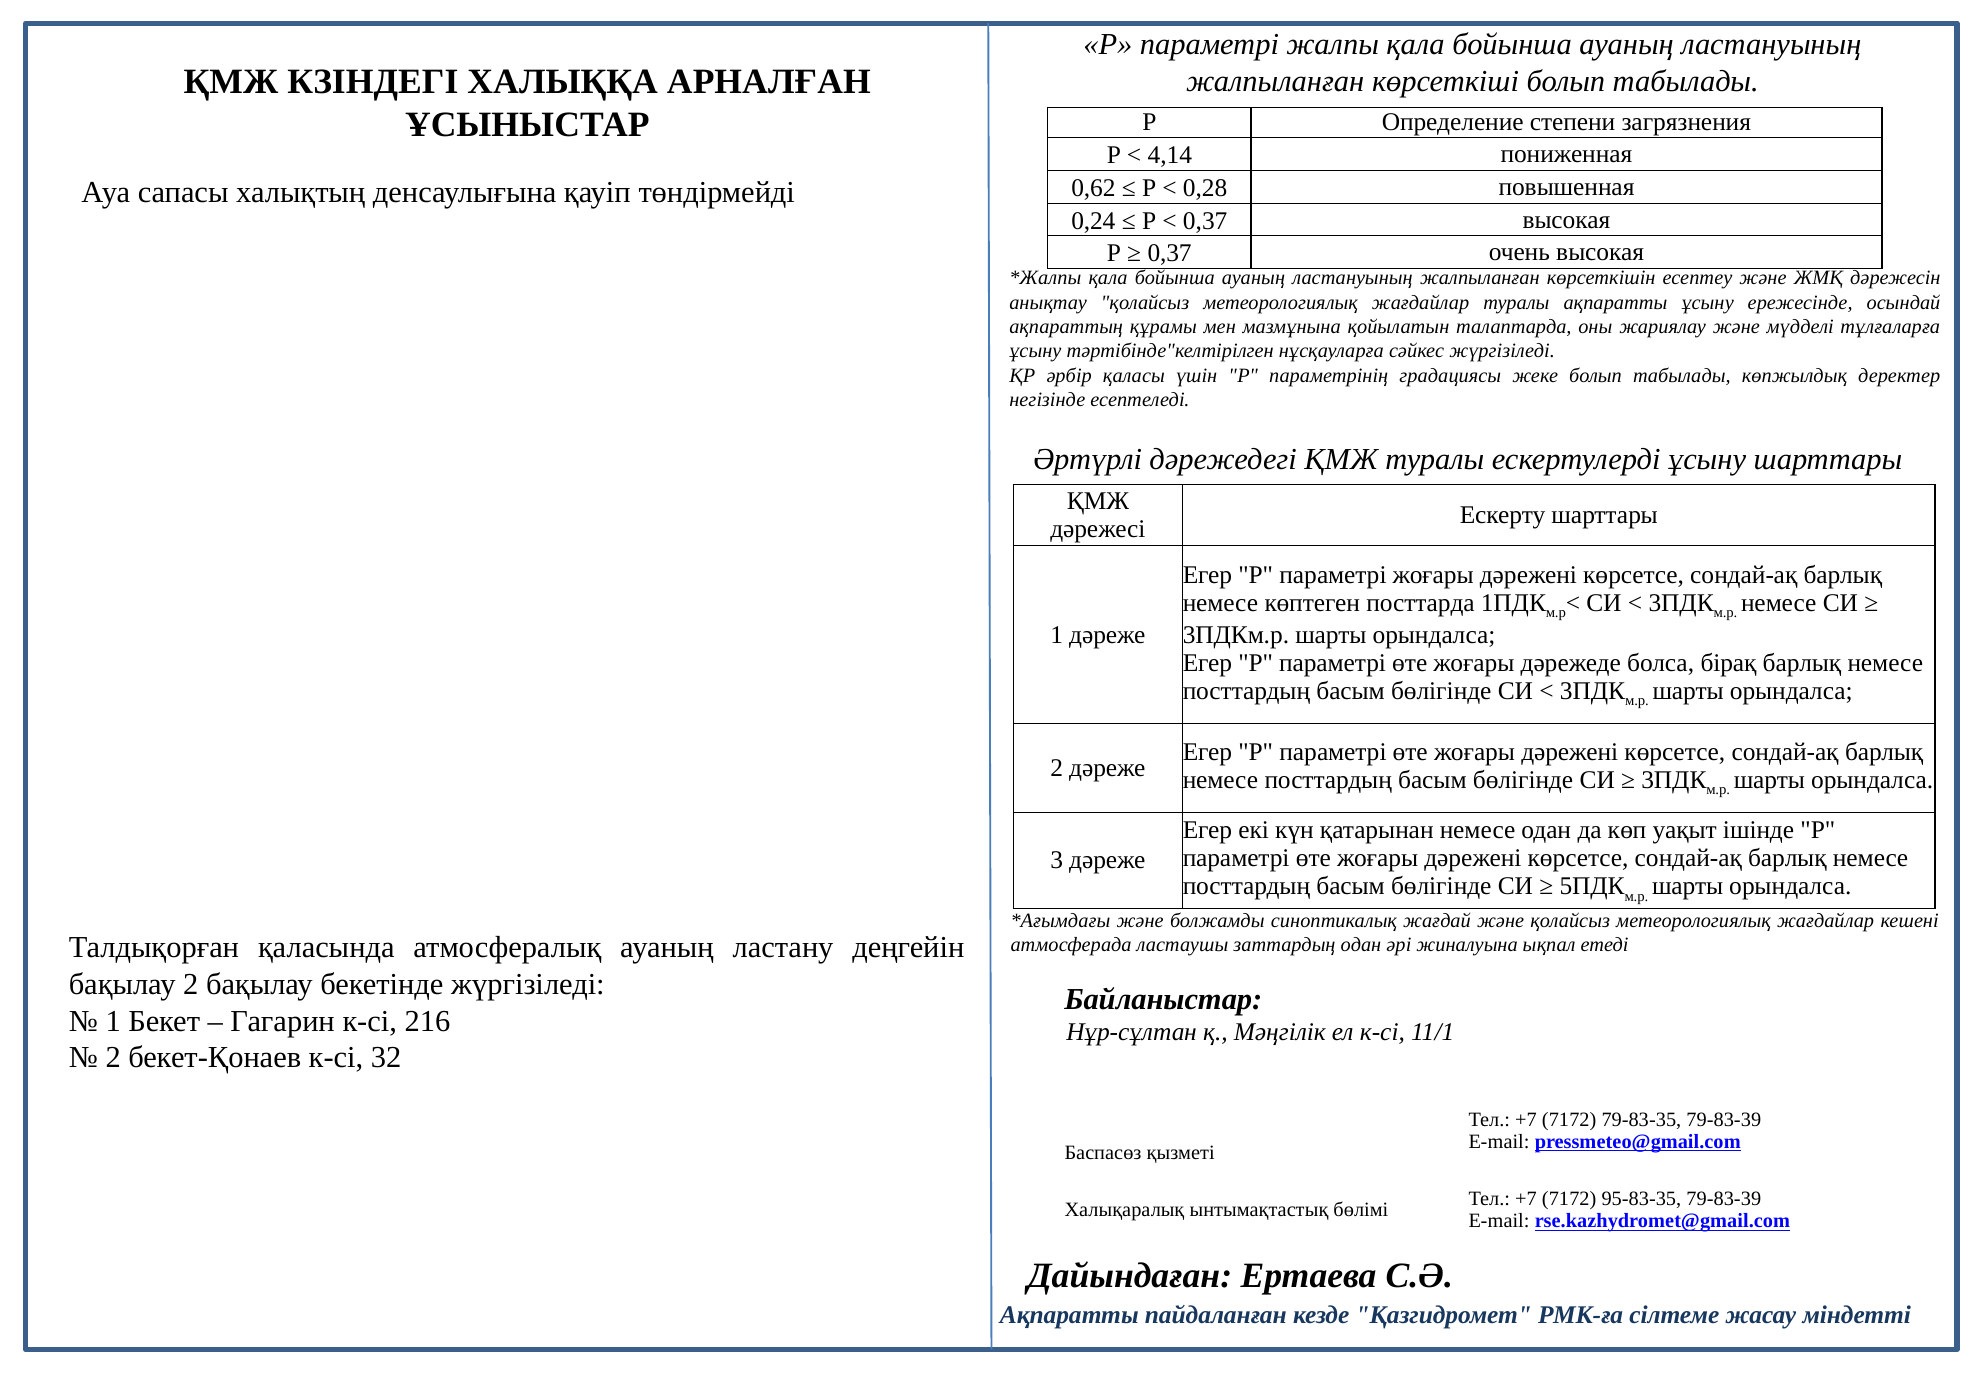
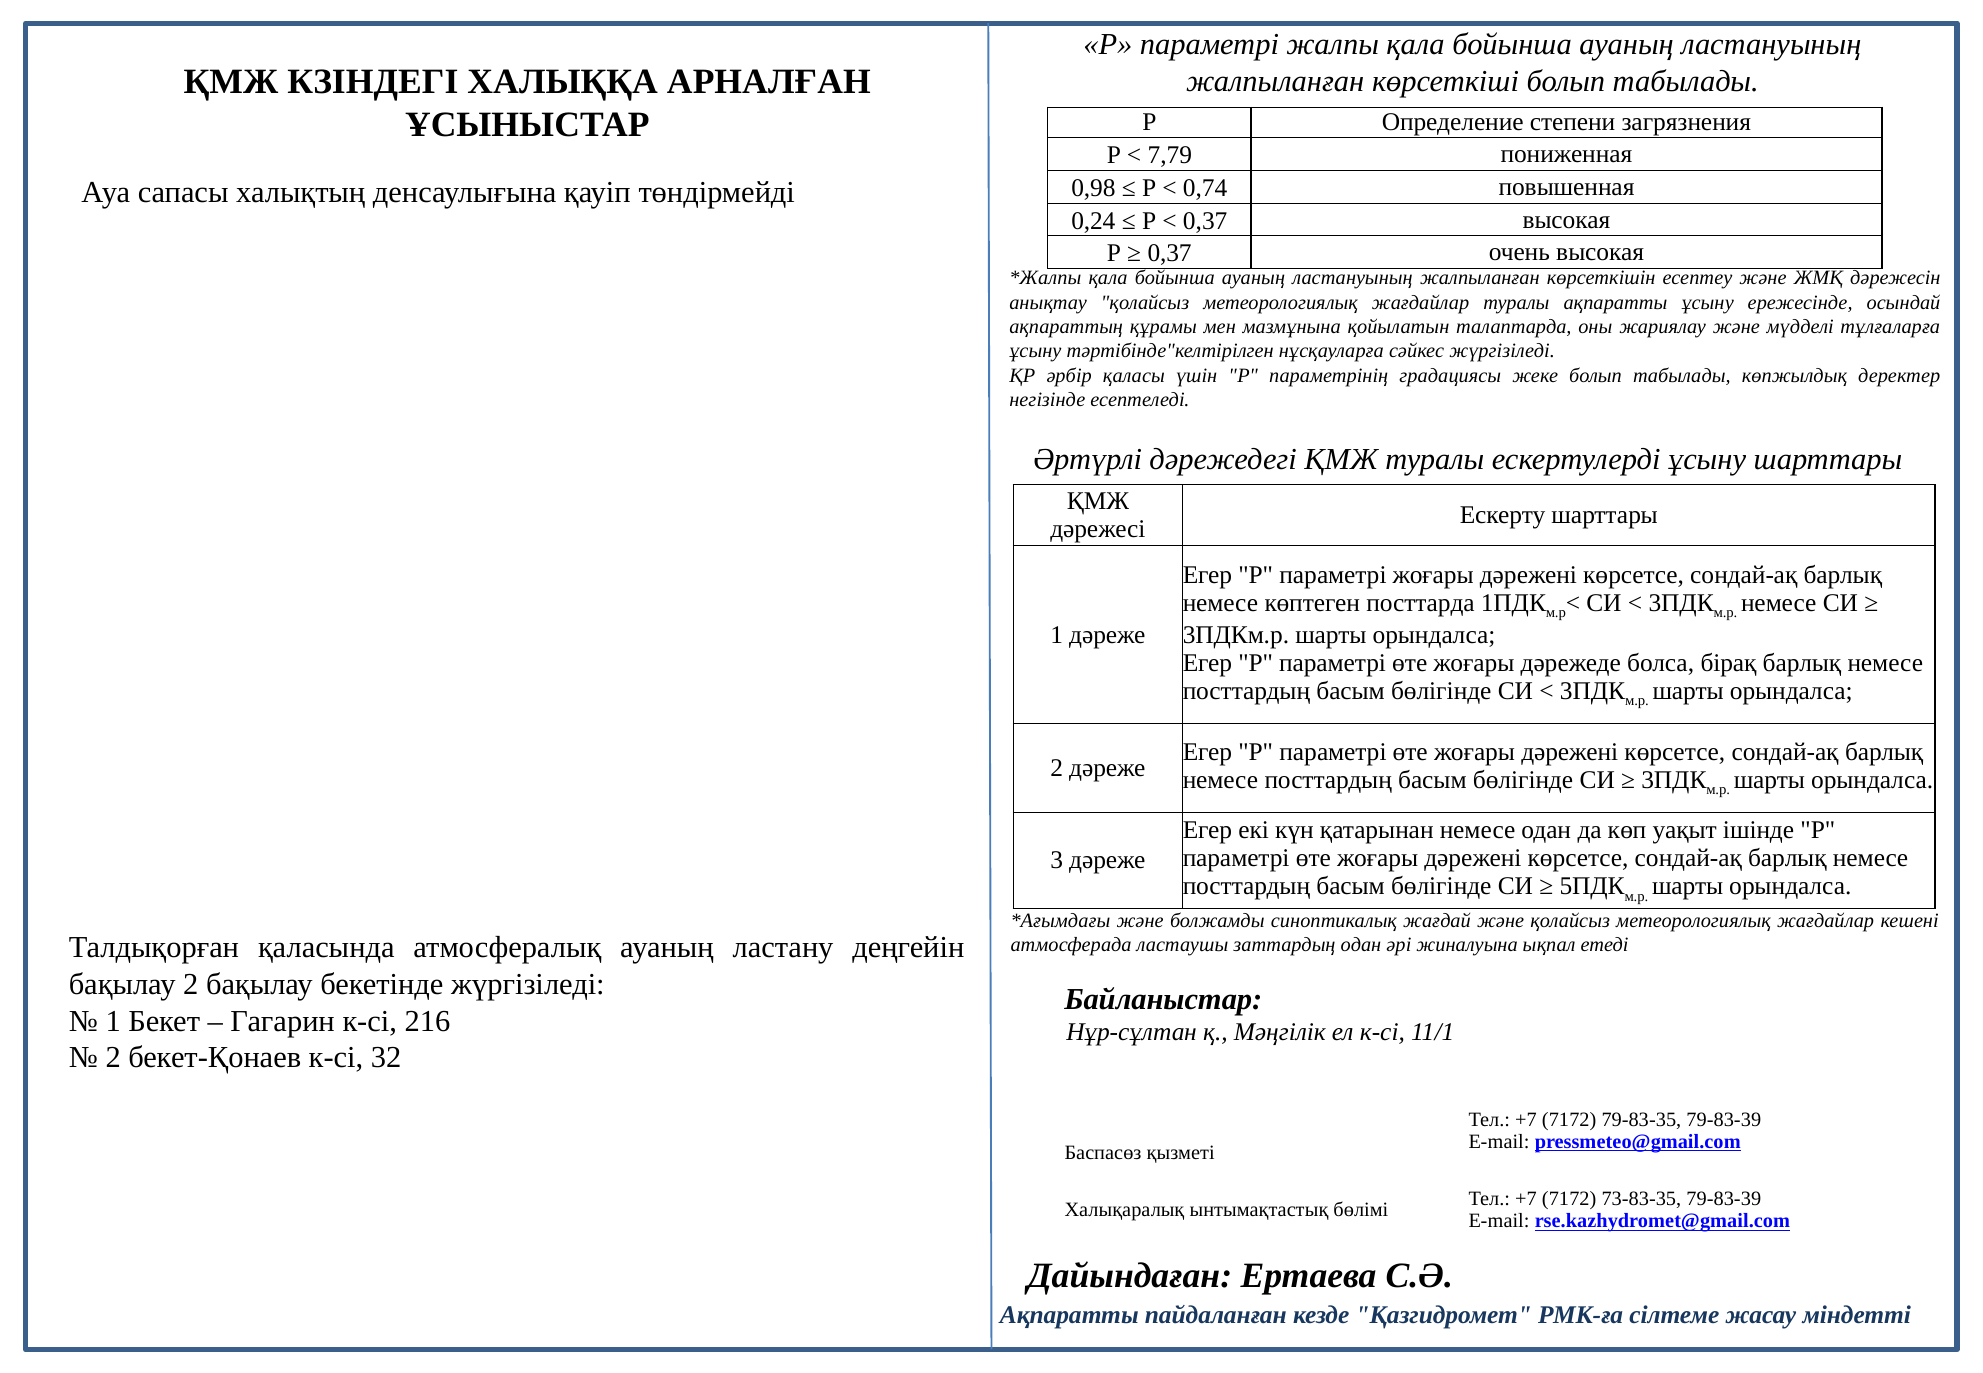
4,14: 4,14 -> 7,79 (1170, 155)
0,62: 0,62 -> 0,98 (1093, 188)
0,28: 0,28 -> 0,74 (1205, 188)
95-83-35: 95-83-35 -> 73-83-35 (1641, 1199)
